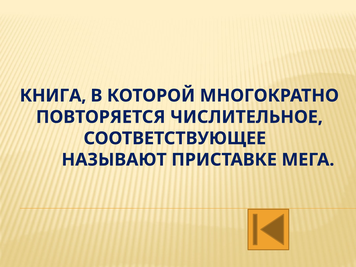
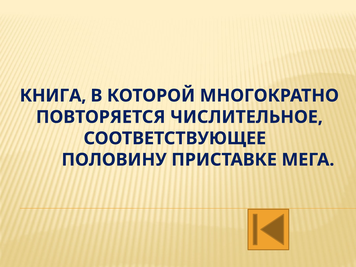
НАЗЫВАЮТ: НАЗЫВАЮТ -> ПОЛОВИНУ (114, 160)
